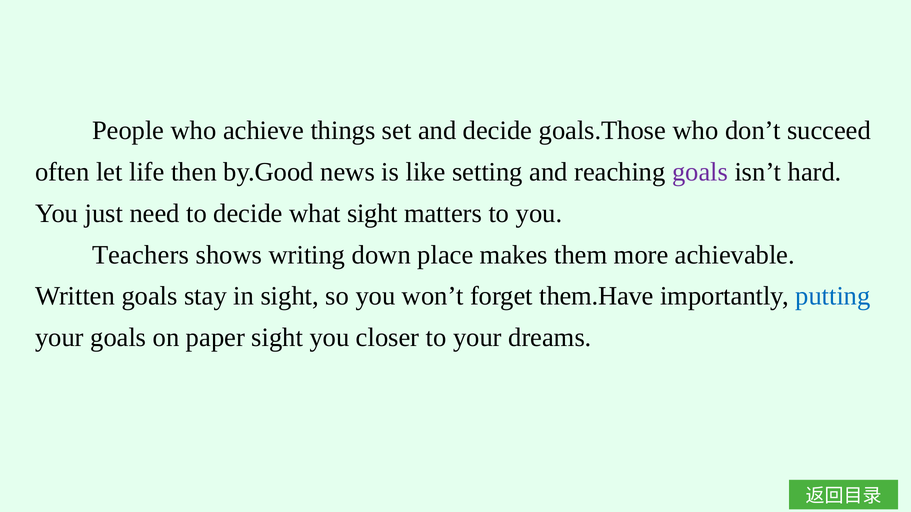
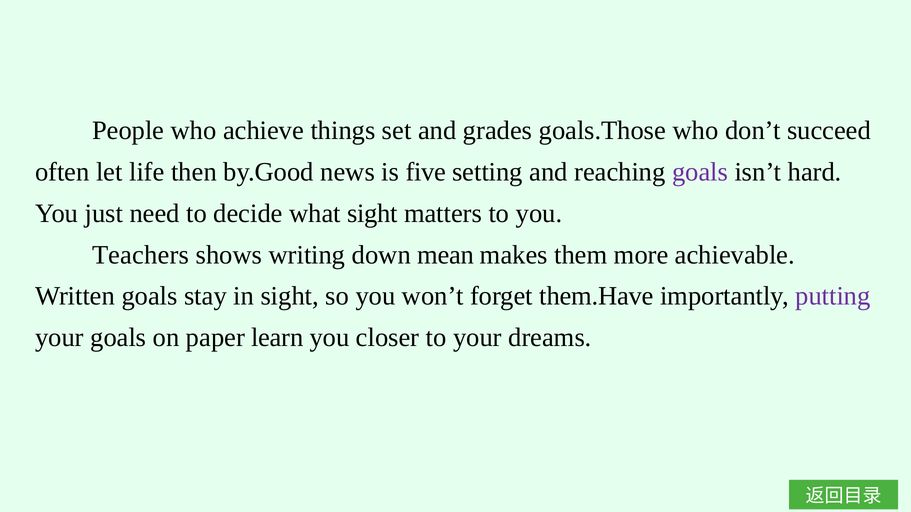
and decide: decide -> grades (498, 131)
like: like -> five (426, 172)
place: place -> mean (446, 255)
putting colour: blue -> purple (833, 296)
paper sight: sight -> learn (277, 338)
